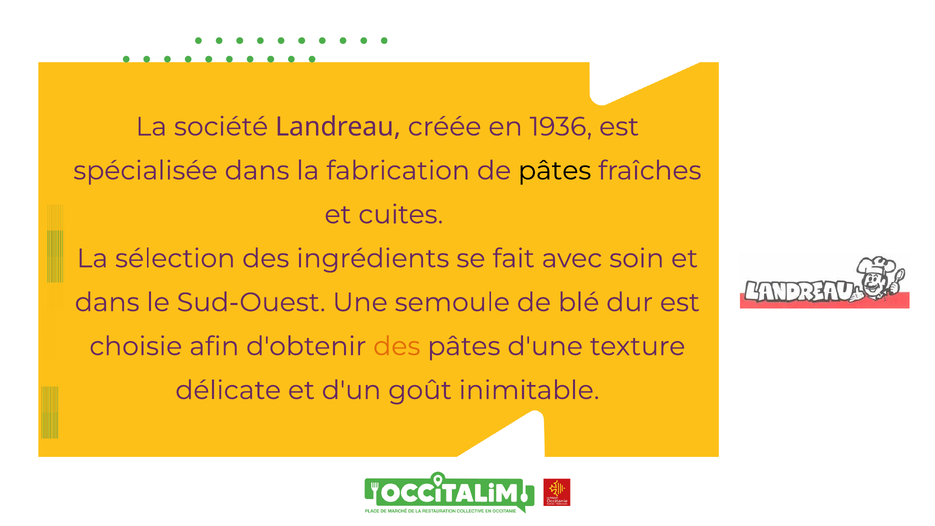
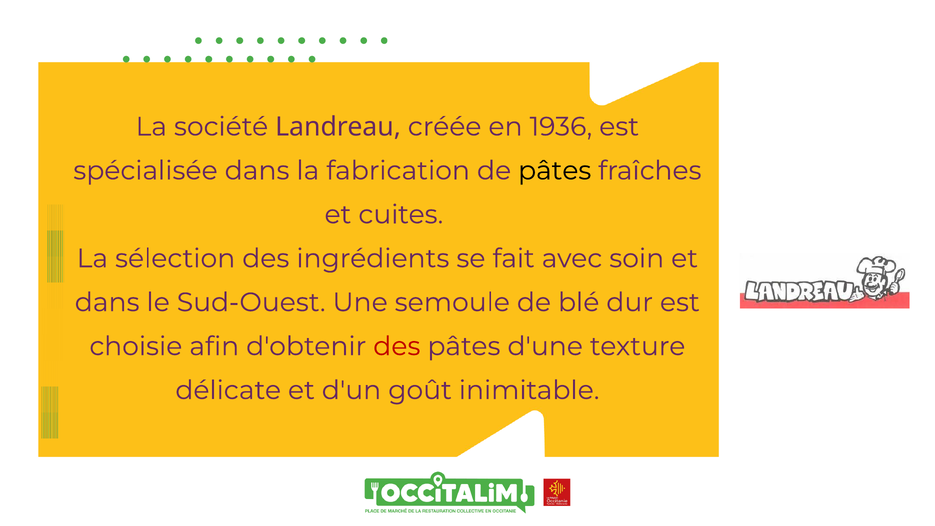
des colour: orange -> red (397, 346)
